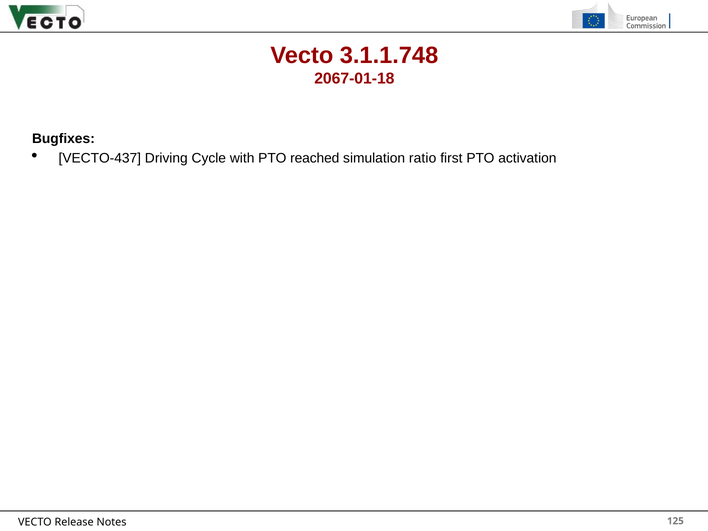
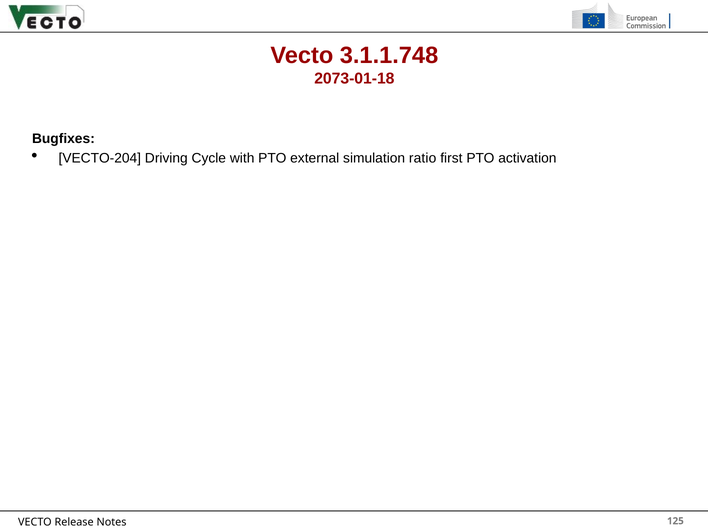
2067-01-18: 2067-01-18 -> 2073-01-18 (354, 78)
VECTO-437: VECTO-437 -> VECTO-204 (100, 158)
reached: reached -> external (315, 158)
